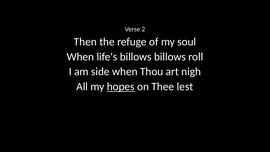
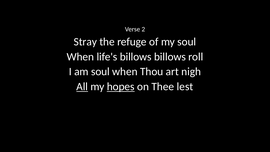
Then: Then -> Stray (85, 42)
am side: side -> soul (100, 72)
All underline: none -> present (82, 87)
